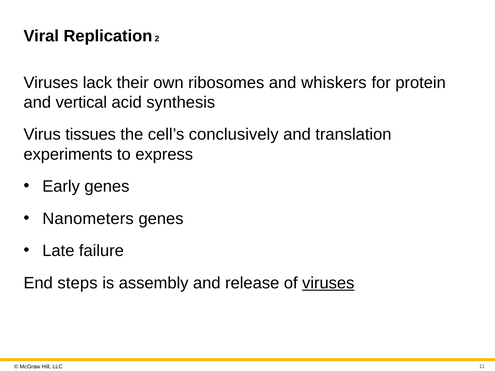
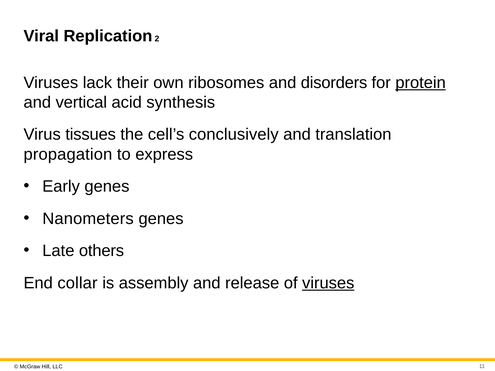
whiskers: whiskers -> disorders (334, 83)
protein underline: none -> present (421, 83)
experiments: experiments -> propagation (68, 154)
failure: failure -> others (102, 251)
steps: steps -> collar (77, 283)
